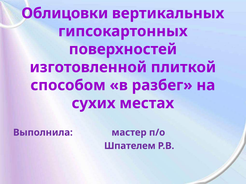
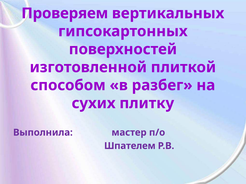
Облицовки: Облицовки -> Проверяем (65, 13)
местах: местах -> плитку (147, 104)
